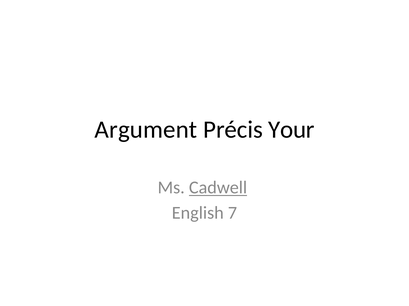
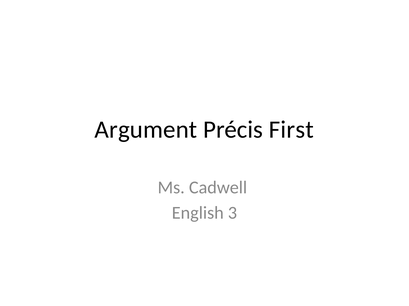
Your: Your -> First (291, 130)
Cadwell underline: present -> none (218, 188)
7: 7 -> 3 (232, 214)
